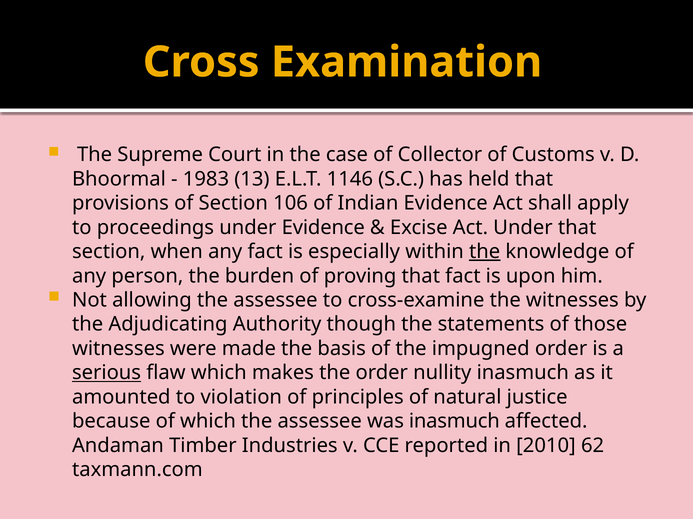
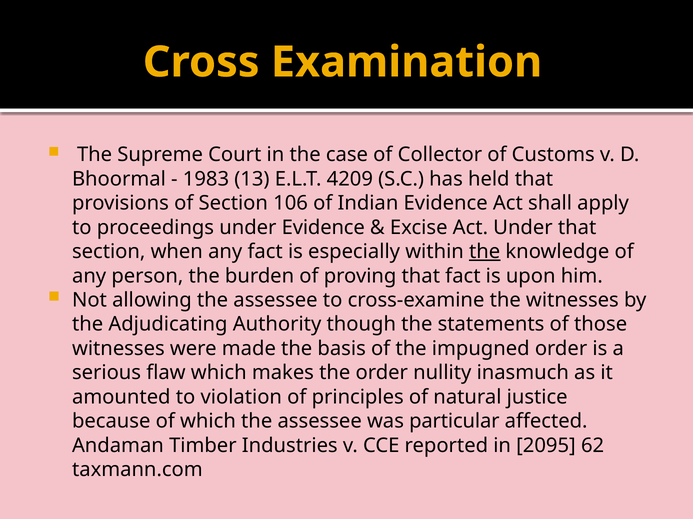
1146: 1146 -> 4209 (350, 179)
serious underline: present -> none (107, 373)
was inasmuch: inasmuch -> particular (454, 422)
2010: 2010 -> 2095 (546, 446)
